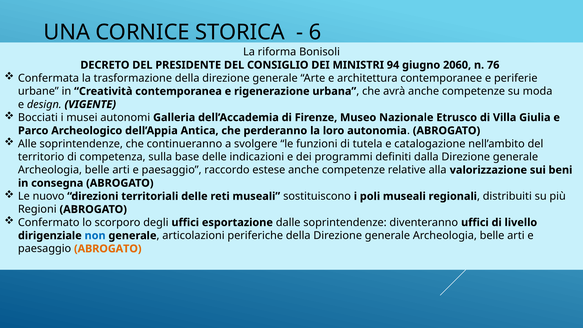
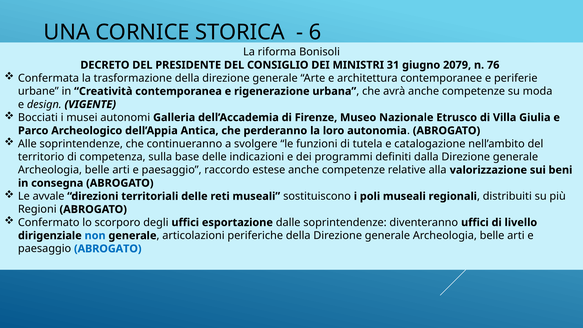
94: 94 -> 31 (393, 65)
2060: 2060 -> 2079 (457, 65)
nuovo: nuovo -> avvale (49, 196)
ABROGATO colour: orange -> blue (108, 249)
